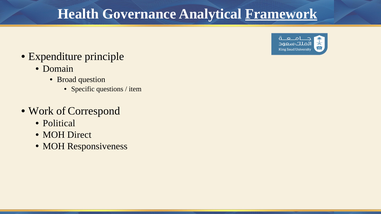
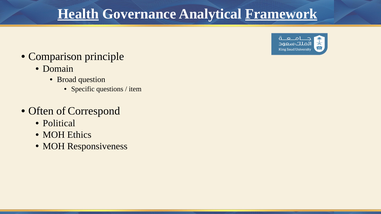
Health underline: none -> present (78, 14)
Expenditure: Expenditure -> Comparison (55, 57)
Work: Work -> Often (41, 111)
Direct: Direct -> Ethics (79, 135)
